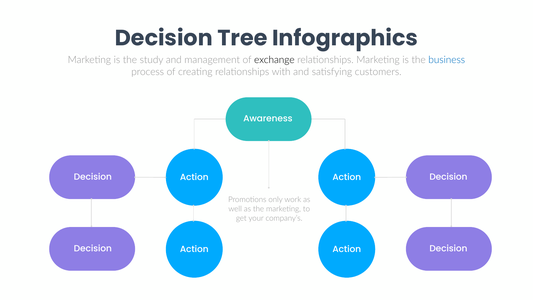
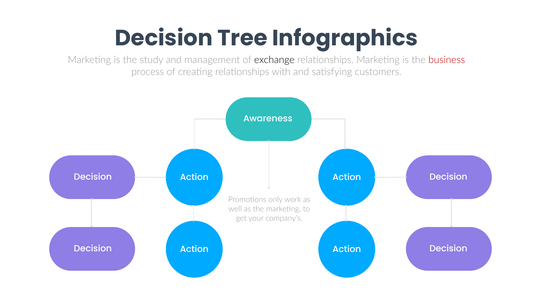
business colour: blue -> red (447, 60)
